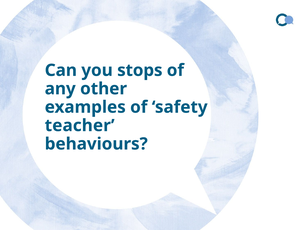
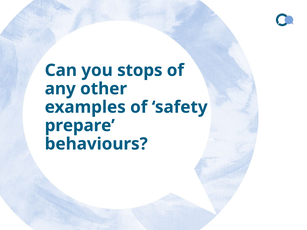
teacher: teacher -> prepare (80, 126)
